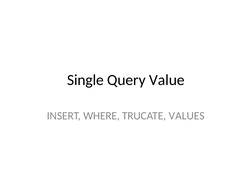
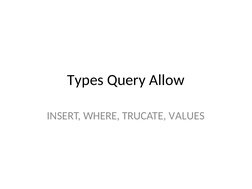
Single: Single -> Types (85, 80)
Value: Value -> Allow (167, 80)
